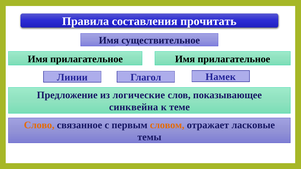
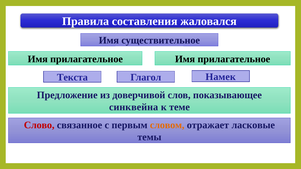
прочитать: прочитать -> жаловался (209, 21)
Линии: Линии -> Текста (72, 78)
логические: логические -> доверчивой (139, 95)
Слово colour: orange -> red (39, 125)
